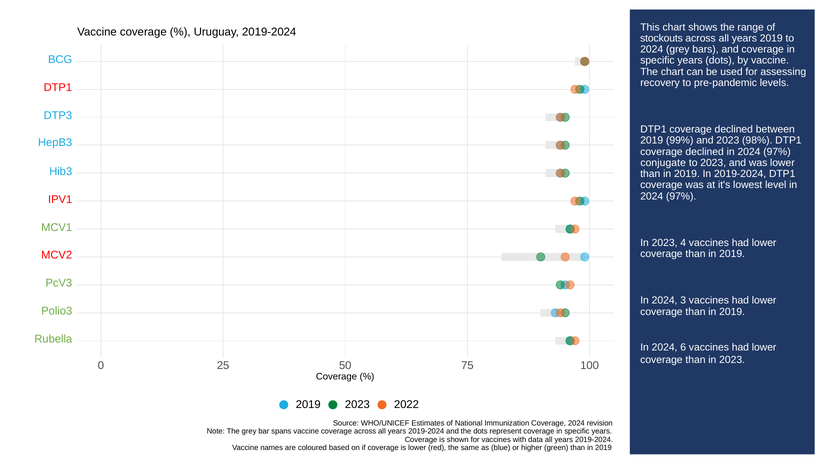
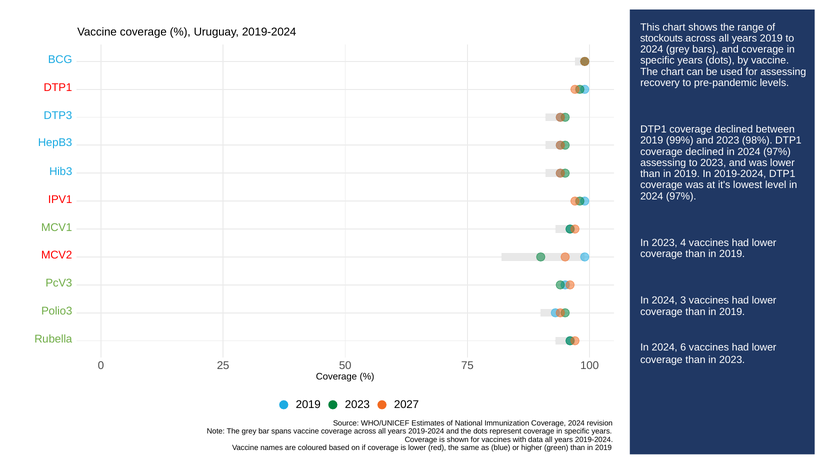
conjugate: conjugate -> assessing (663, 163)
2022: 2022 -> 2027 (407, 404)
